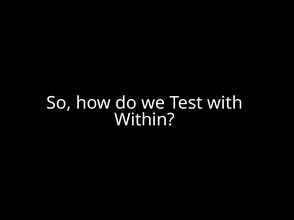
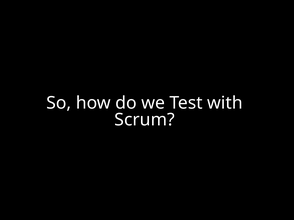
Within: Within -> Scrum (145, 120)
